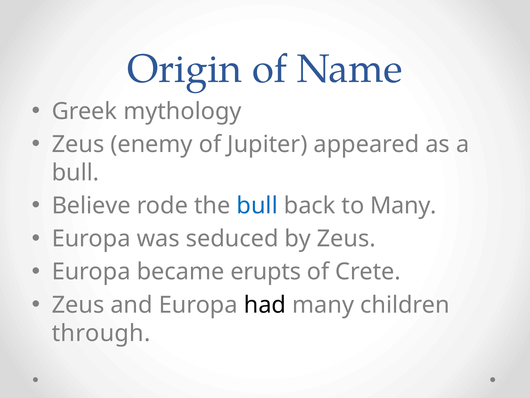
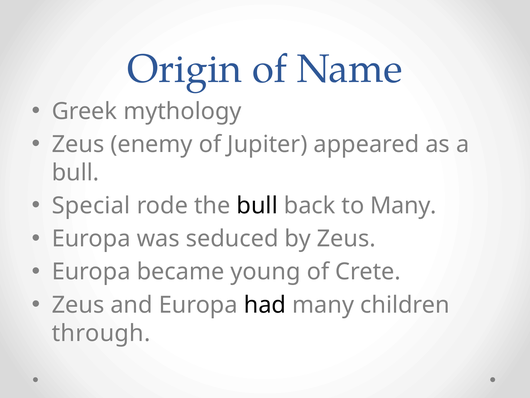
Believe: Believe -> Special (91, 206)
bull colour: blue -> black (257, 206)
erupts: erupts -> young (266, 272)
